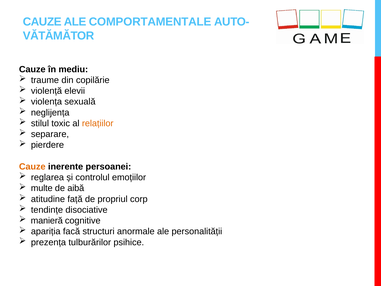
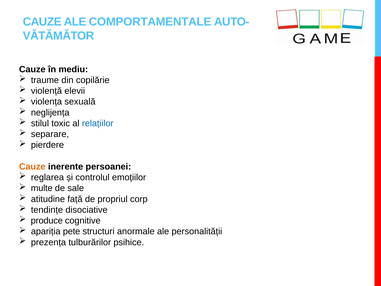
relațiilor colour: orange -> blue (98, 123)
aibă: aibă -> sale (76, 188)
manieră: manieră -> produce (47, 220)
facă: facă -> pete (72, 231)
